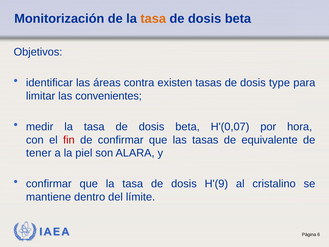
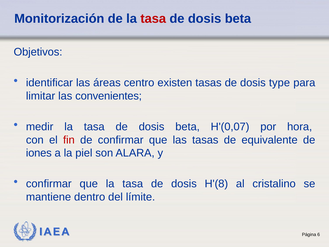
tasa colour: orange -> red (153, 19)
contra: contra -> centro (139, 83)
tener: tener -> iones (39, 153)
H'(9: H'(9 -> H'(8 (216, 184)
